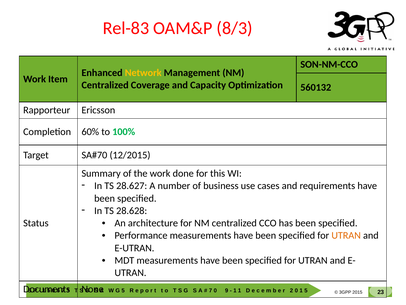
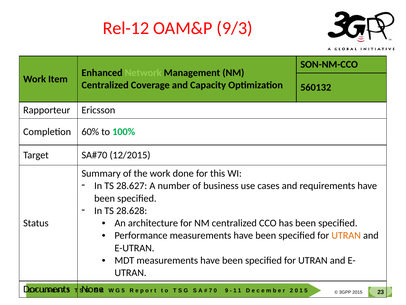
Rel-83: Rel-83 -> Rel-12 (126, 28)
8/3: 8/3 -> 9/3 (235, 28)
Network colour: yellow -> light green (143, 73)
